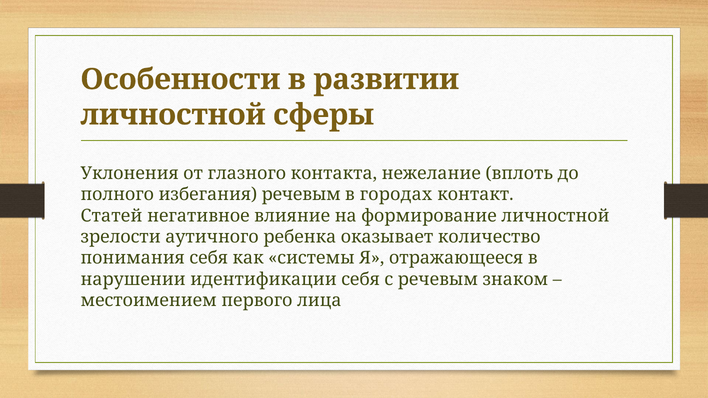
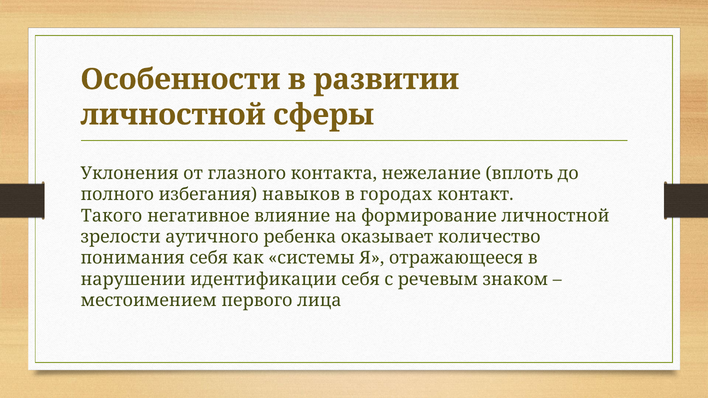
избегания речевым: речевым -> навыков (301, 195)
Статей: Статей -> Такого (111, 216)
